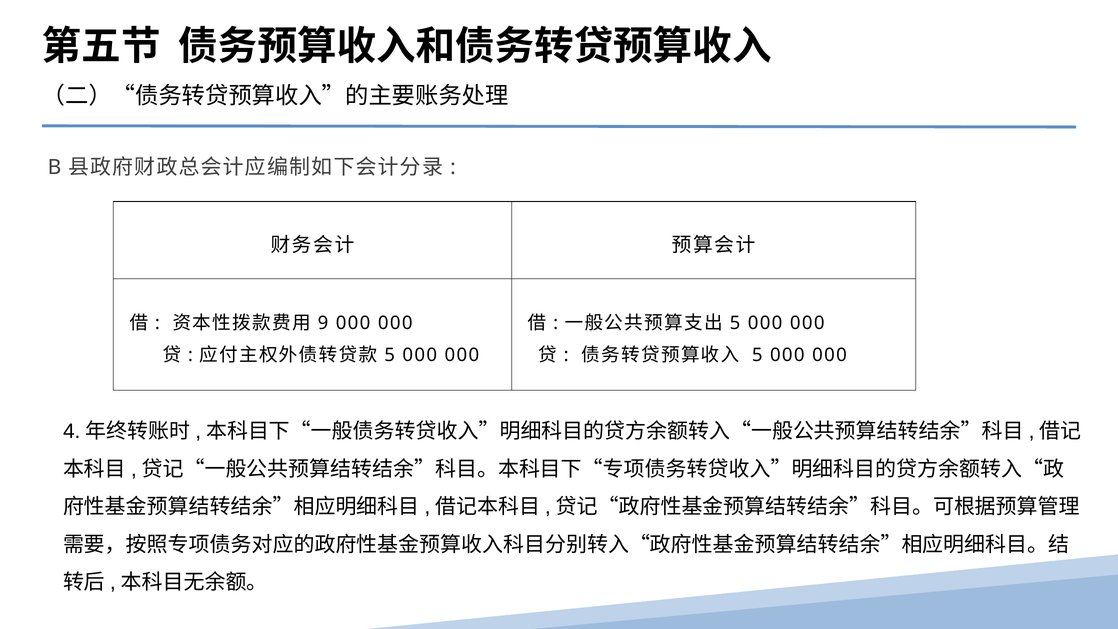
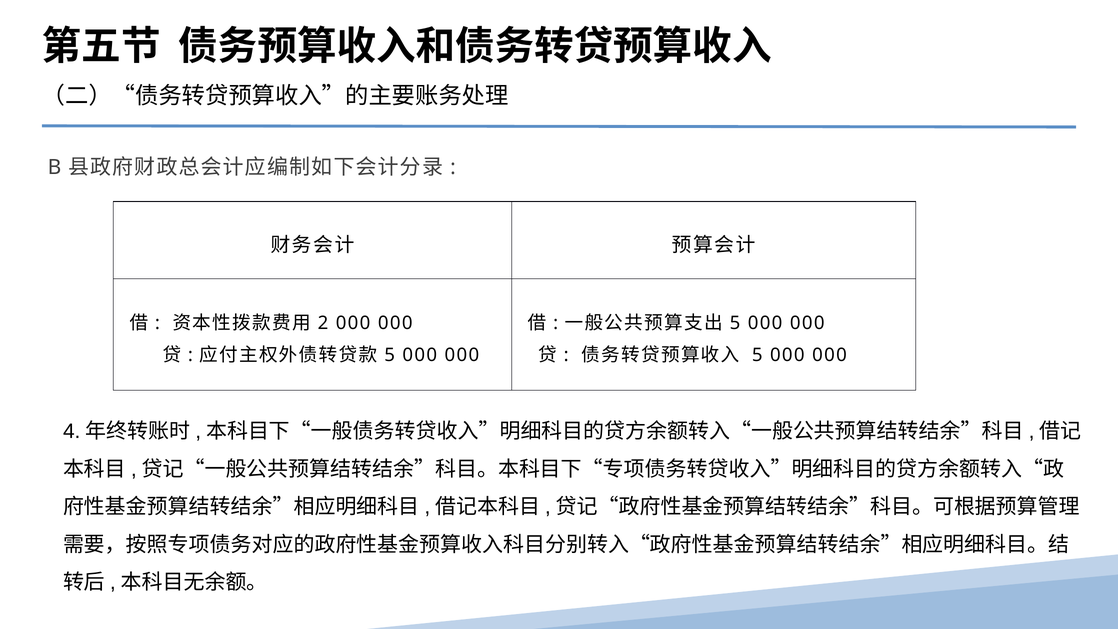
9: 9 -> 2 (323, 323)
